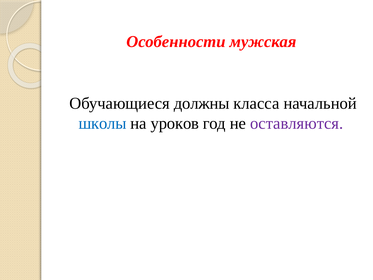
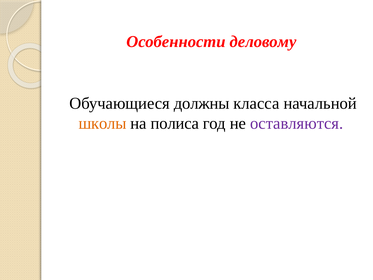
мужская: мужская -> деловому (263, 42)
школы colour: blue -> orange (102, 123)
уроков: уроков -> полиса (175, 123)
